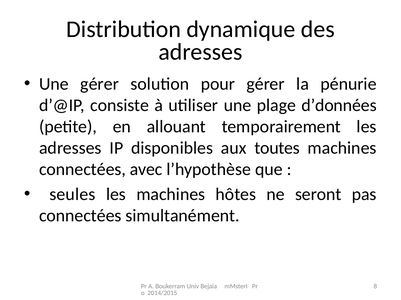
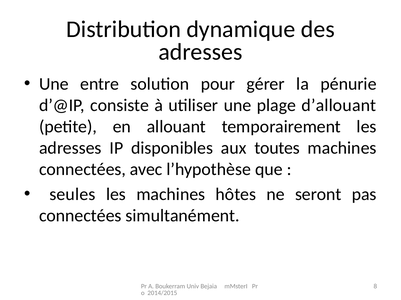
Une gérer: gérer -> entre (100, 84)
d’données: d’données -> d’allouant (339, 106)
